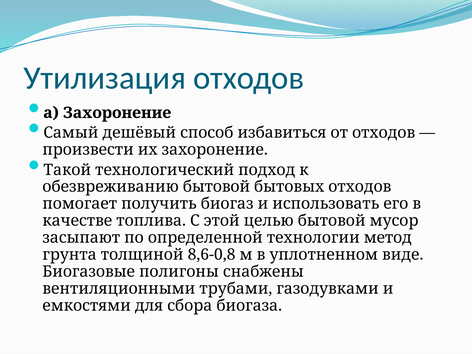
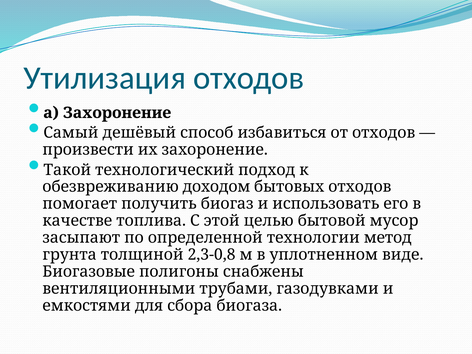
обезвреживанию бытовой: бытовой -> доходом (216, 187)
8,6-0,8: 8,6-0,8 -> 2,3-0,8 (212, 255)
